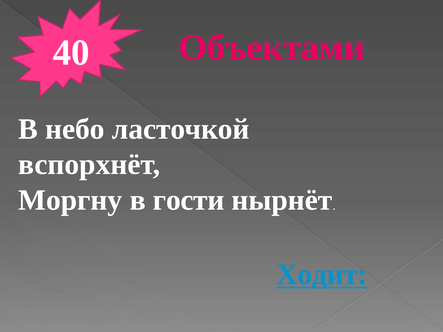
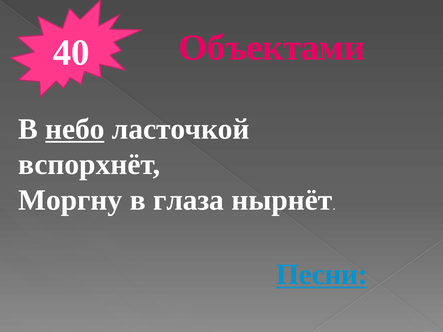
небо underline: none -> present (75, 129)
гости: гости -> глаза (189, 200)
Ходит: Ходит -> Песни (322, 275)
